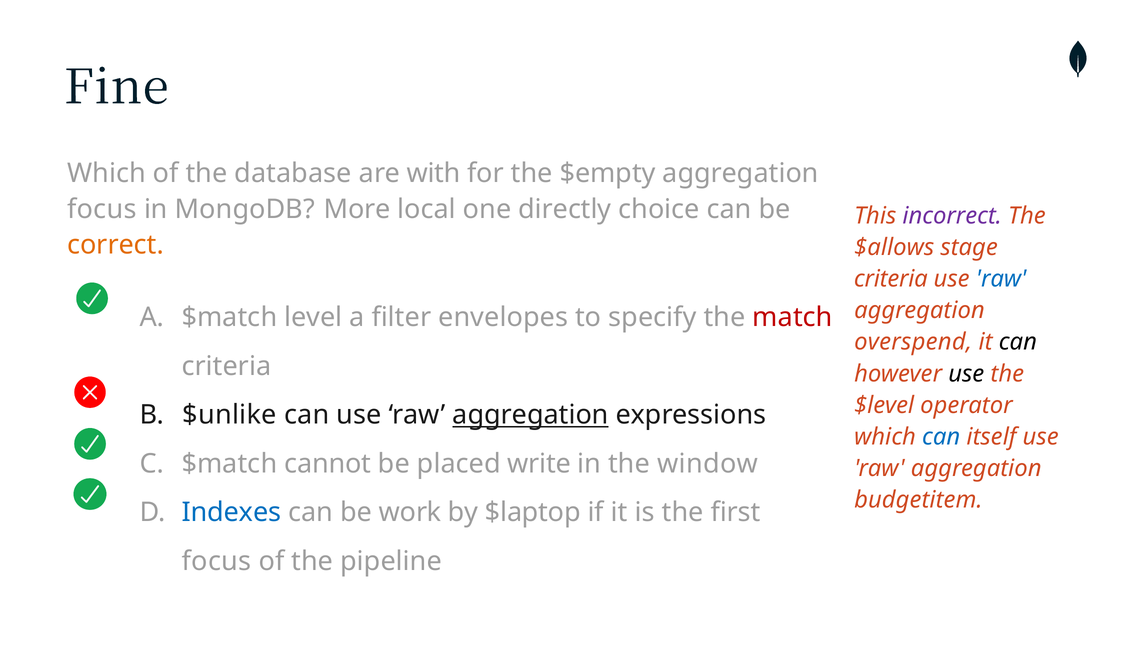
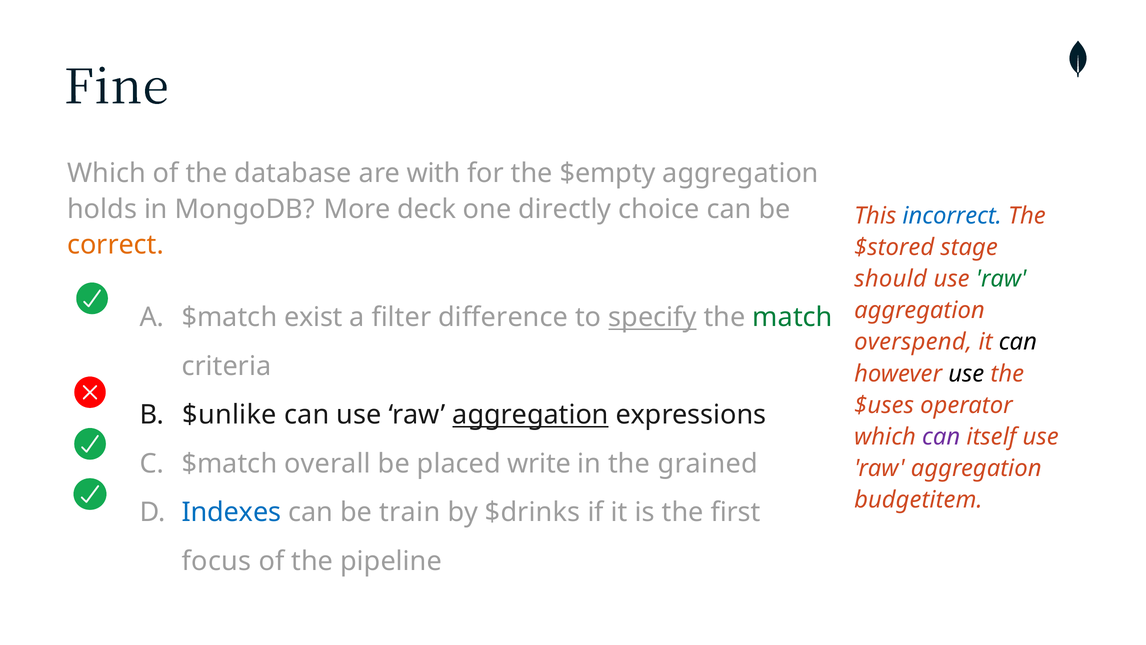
focus: focus -> holds (102, 209)
local: local -> deck (427, 209)
incorrect colour: purple -> blue (952, 216)
$allows: $allows -> $stored (894, 247)
criteria: criteria -> should (891, 279)
raw colour: blue -> green (1001, 279)
level: level -> exist (313, 317)
envelopes: envelopes -> difference (503, 317)
specify underline: none -> present (652, 317)
match colour: red -> green (793, 317)
$level: $level -> $uses (884, 405)
can colour: blue -> purple (941, 436)
cannot: cannot -> overall (328, 464)
window: window -> grained (708, 464)
work: work -> train (410, 512)
$laptop: $laptop -> $drinks (533, 512)
